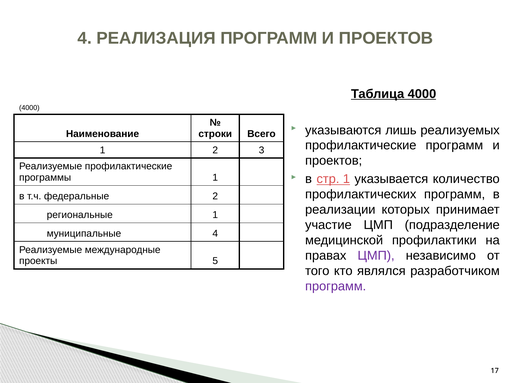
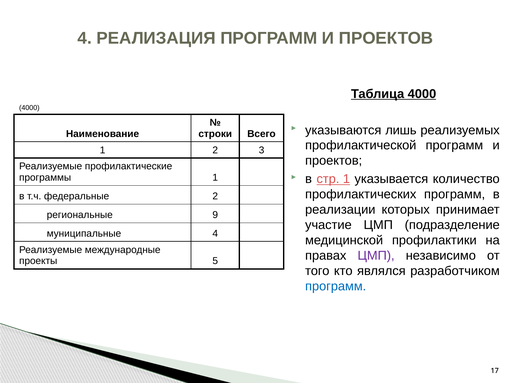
профилактические: профилактические -> профилактической (361, 146)
региональные 1: 1 -> 9 (215, 215)
программ colour: purple -> blue (336, 286)
